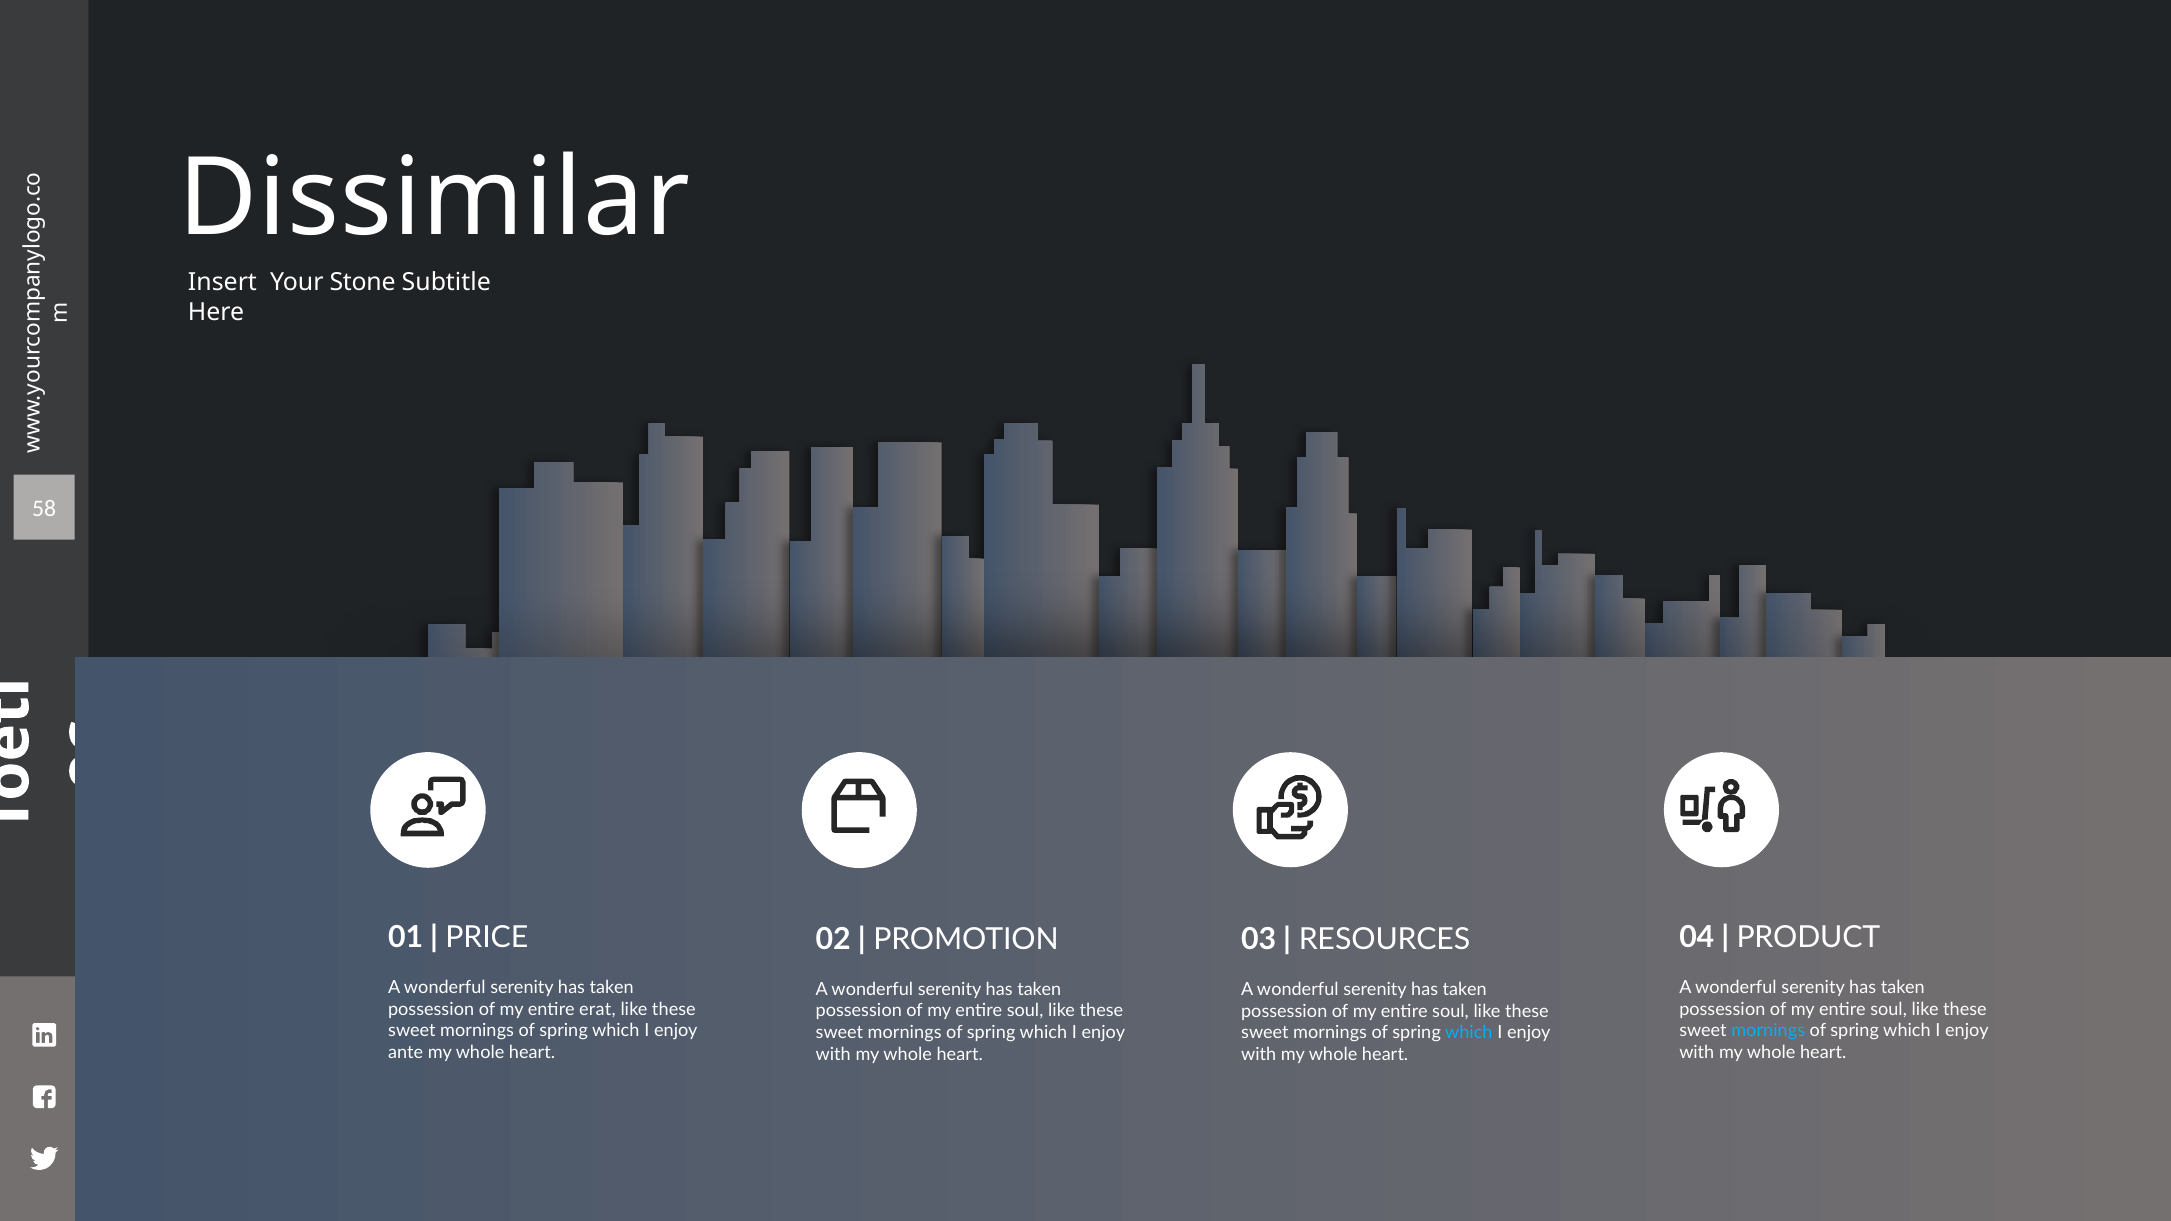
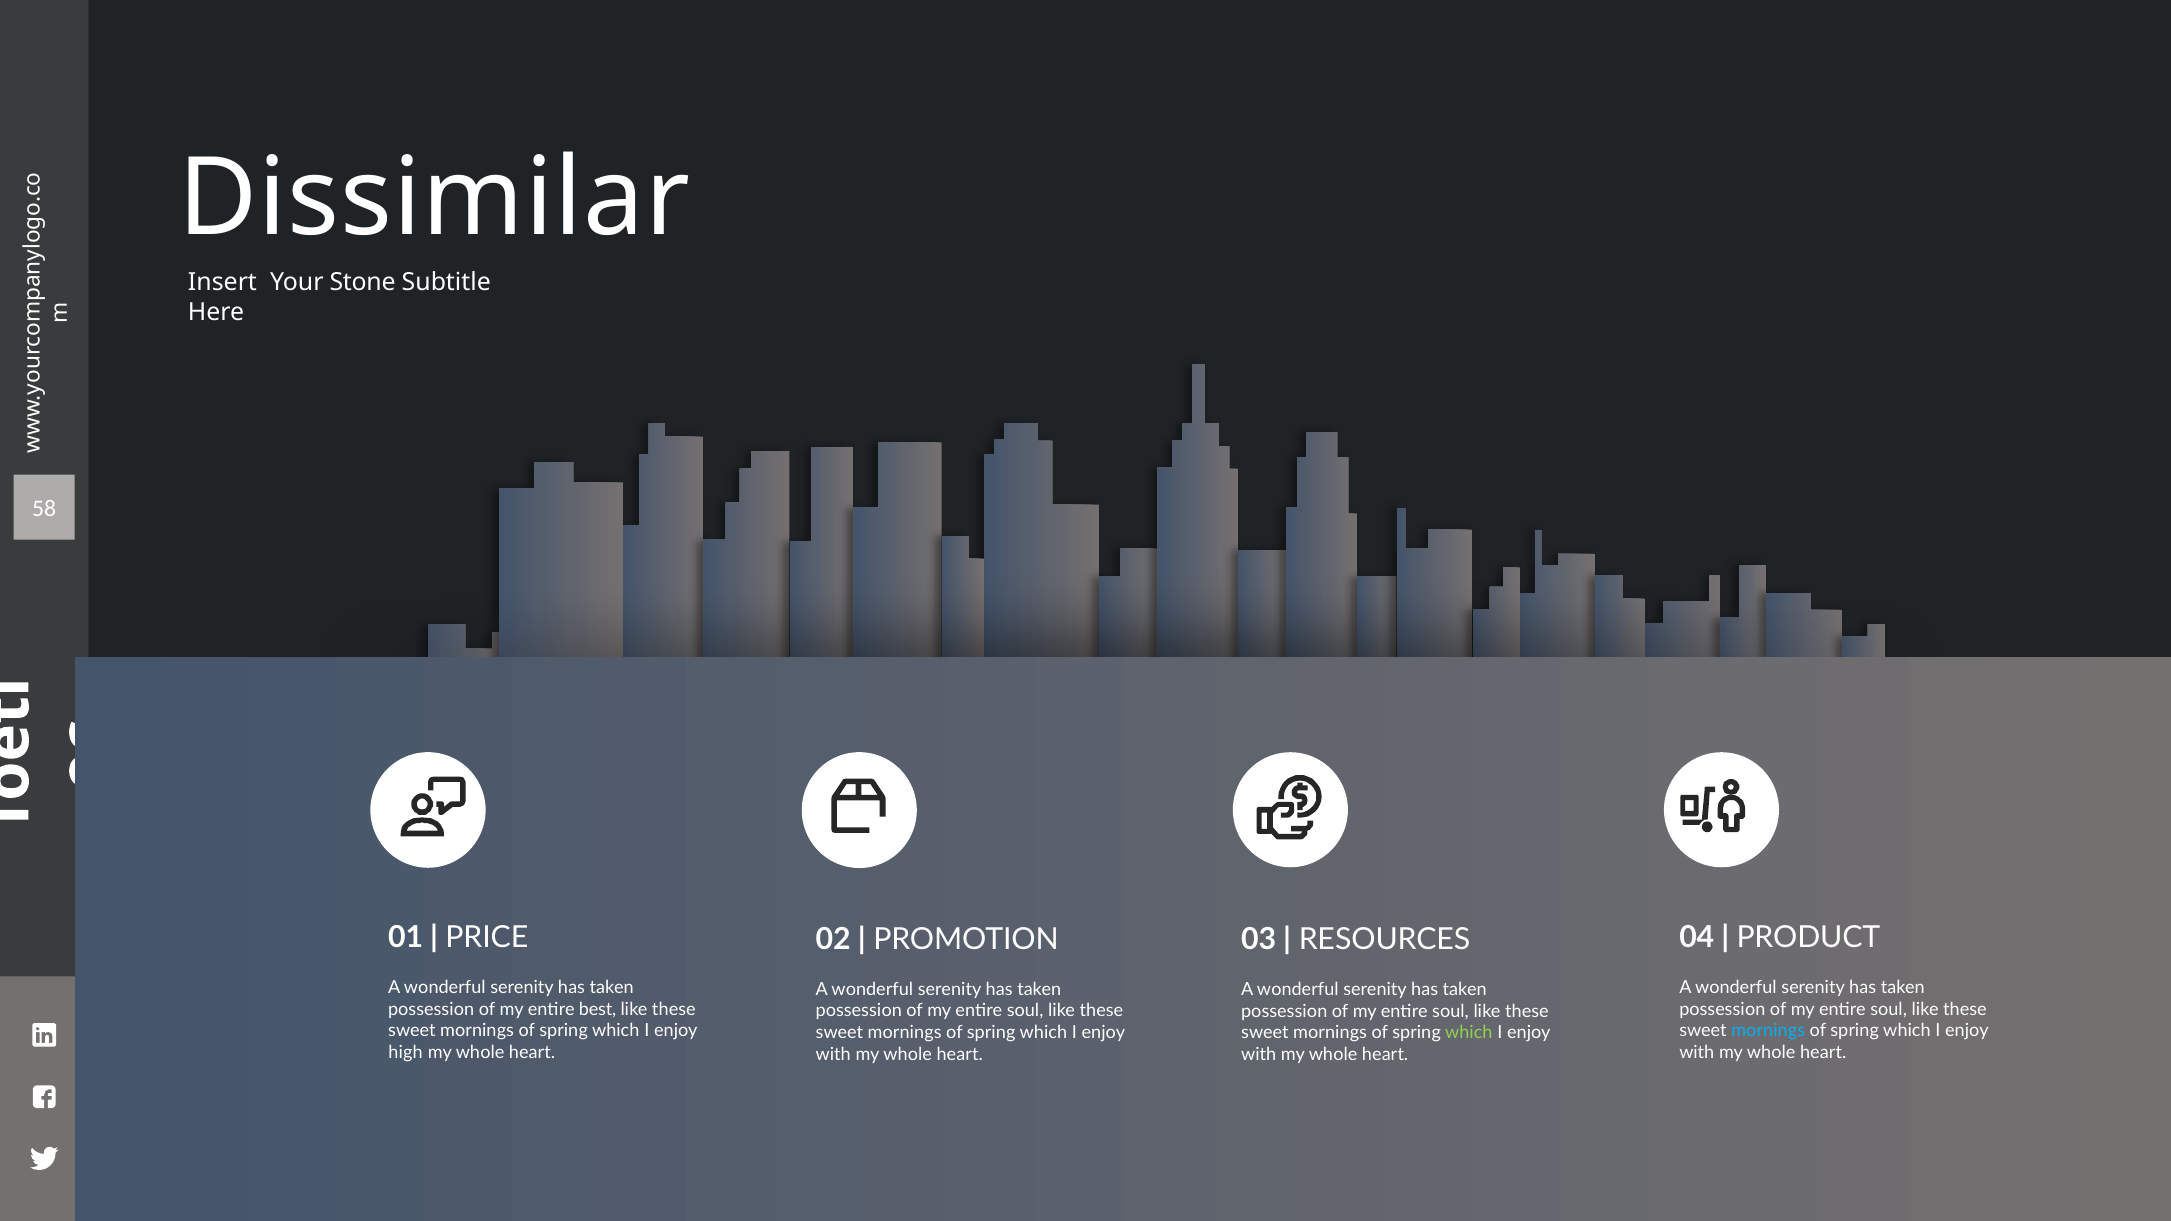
erat: erat -> best (598, 1009)
which colour: light blue -> light green (1469, 1033)
ante: ante -> high (406, 1053)
